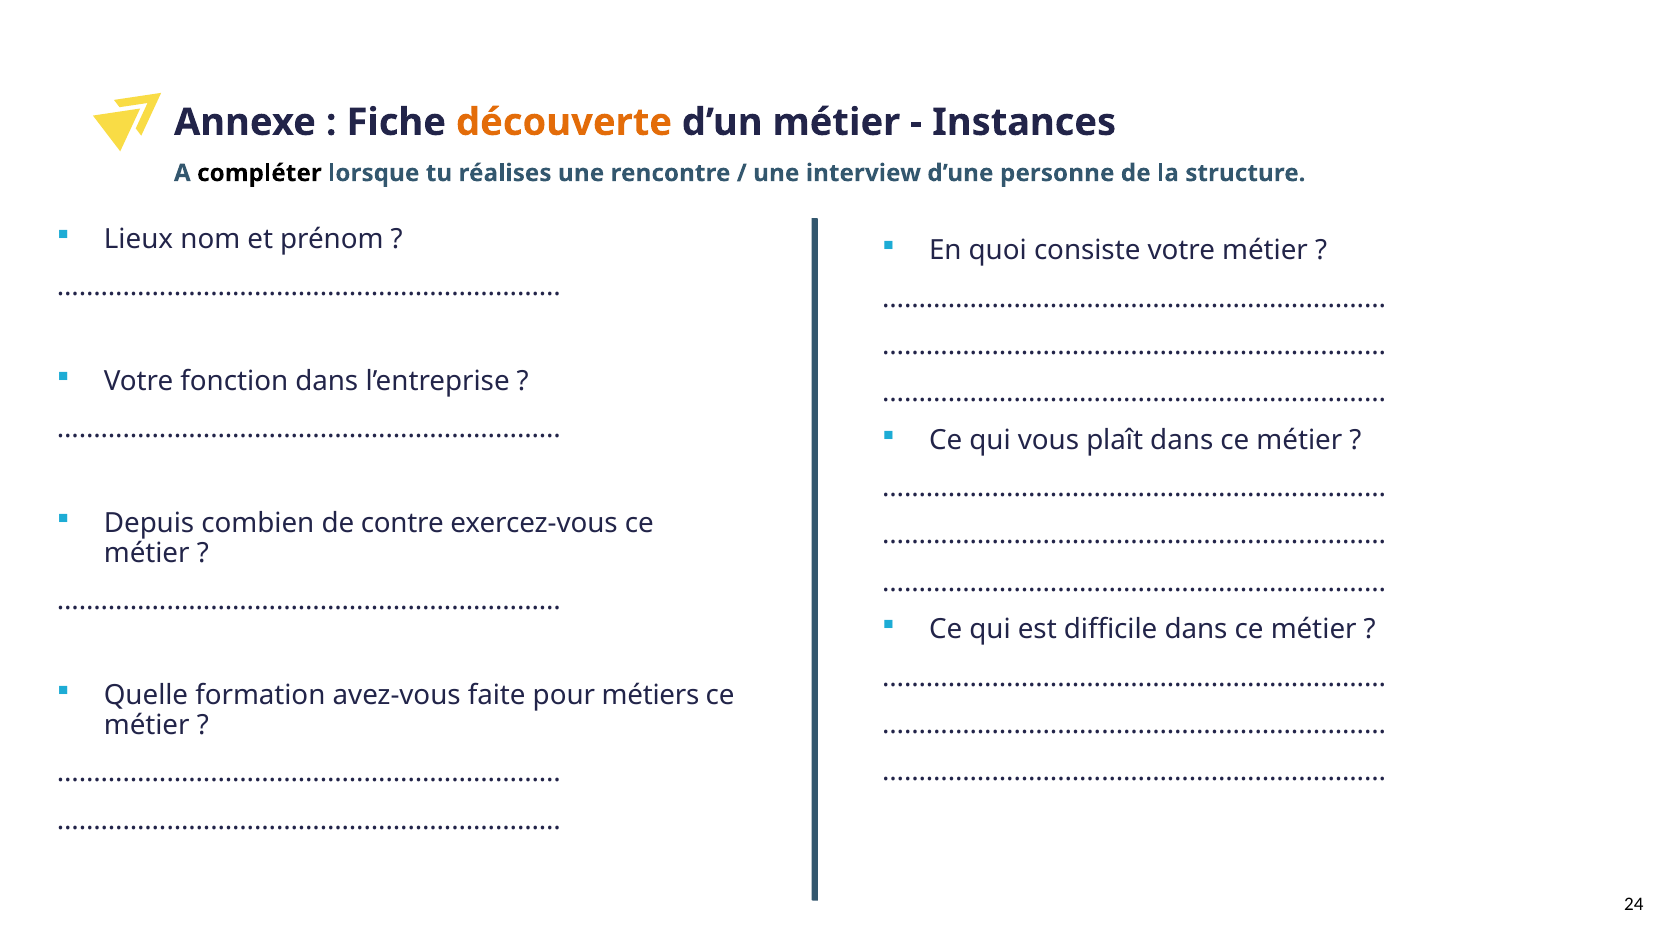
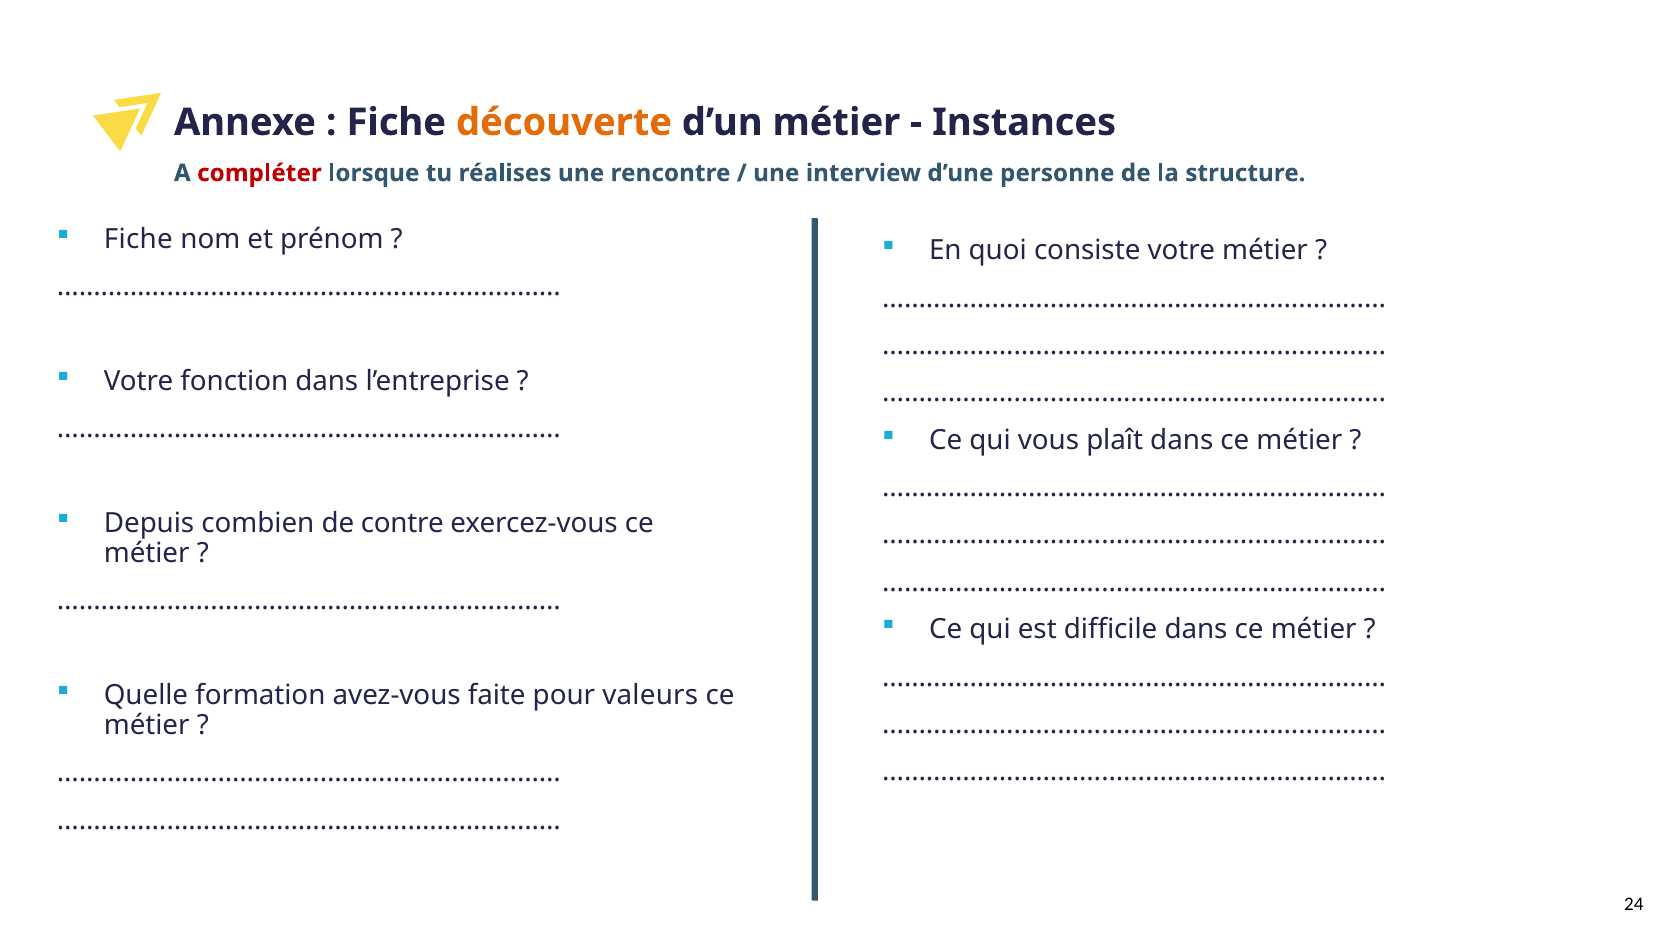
compléter colour: black -> red (259, 173)
Lieux: Lieux -> Fiche (138, 239)
métiers: métiers -> valeurs (650, 695)
